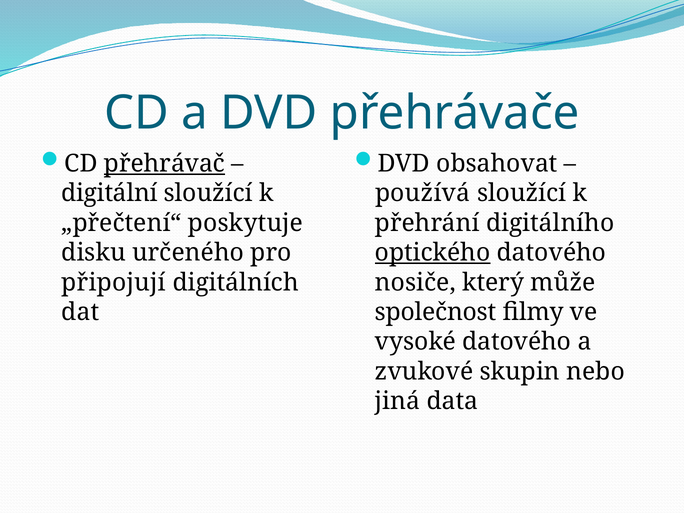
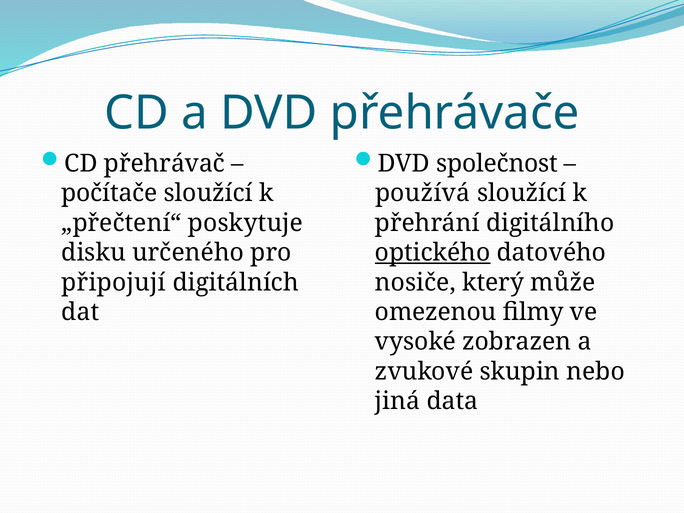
přehrávač underline: present -> none (165, 164)
obsahovat: obsahovat -> společnost (497, 164)
digitální: digitální -> počítače (109, 193)
společnost: společnost -> omezenou (436, 312)
vysoké datového: datového -> zobrazen (517, 342)
